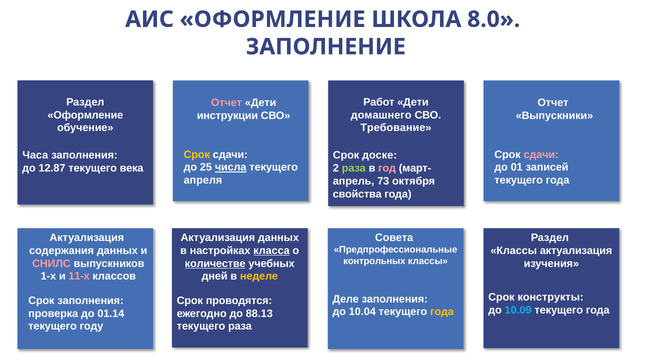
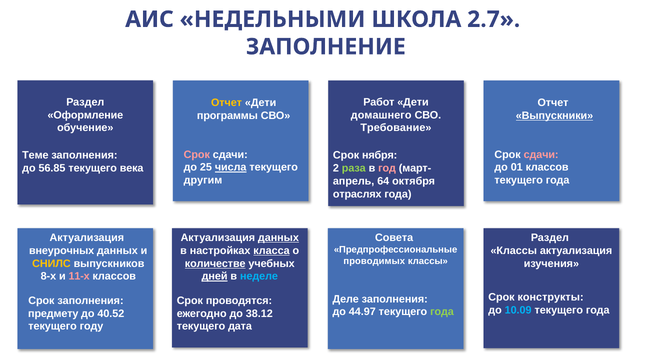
АИС ОФОРМЛЕНИЕ: ОФОРМЛЕНИЕ -> НЕДЕЛЬНЫМИ (273, 19)
8.0: 8.0 -> 2.7 (494, 19)
Отчет colour: pink -> yellow (227, 103)
инструкции: инструкции -> программы (227, 116)
Выпускники underline: none -> present (554, 116)
Срок colour: yellow -> pink (197, 155)
Часа: Часа -> Теме (35, 155)
доске: доске -> нября (380, 155)
01 записей: записей -> классов (547, 168)
12.87: 12.87 -> 56.85 (52, 168)
апреля: апреля -> другим (203, 180)
73: 73 -> 64 (383, 181)
свойства: свойства -> отраслях (357, 194)
данных underline: none -> present (278, 238)
содержания: содержания -> внеурочных (62, 251)
контрольных: контрольных -> проводимых (374, 261)
СНИЛС colour: pink -> yellow (51, 264)
1-х: 1-х -> 8-х (48, 277)
дней underline: none -> present (215, 277)
неделе colour: yellow -> light blue (259, 277)
10.04: 10.04 -> 44.97 (362, 312)
года colour: yellow -> light green (442, 312)
проверка: проверка -> предмету (53, 314)
01.14: 01.14 -> 40.52 (111, 314)
88.13: 88.13 -> 38.12 (259, 314)
текущего раза: раза -> дата (240, 327)
